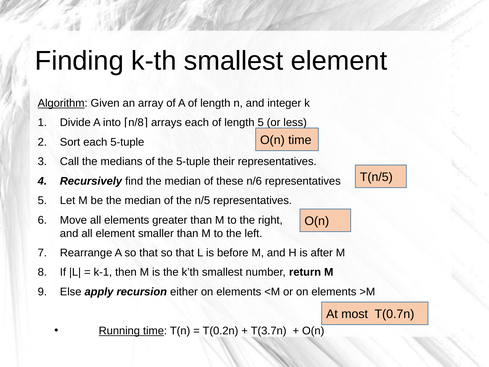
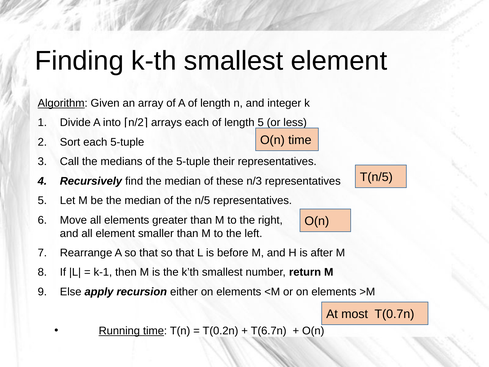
n/8: n/8 -> n/2 (136, 122)
n/6: n/6 -> n/3 (254, 181)
T(3.7n: T(3.7n -> T(6.7n (269, 331)
